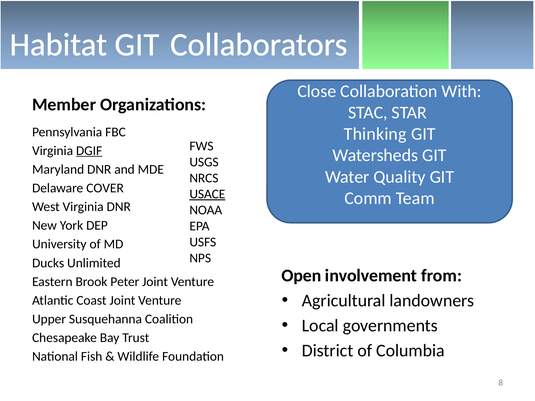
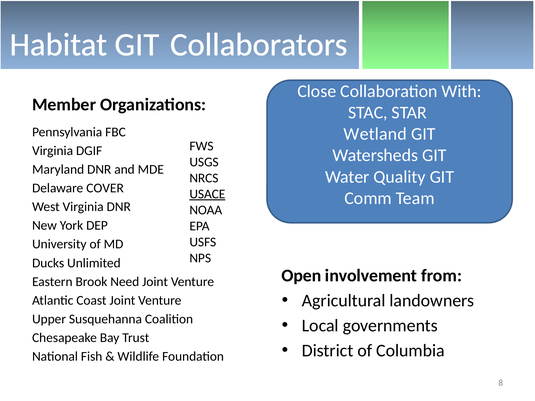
Thinking: Thinking -> Wetland (375, 134)
DGIF underline: present -> none (89, 151)
Peter: Peter -> Need (125, 282)
